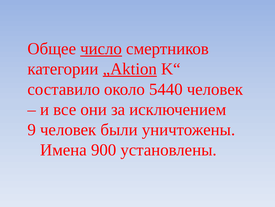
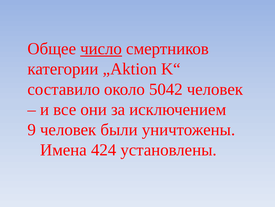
„Aktion underline: present -> none (130, 69)
5440: 5440 -> 5042 (166, 89)
900: 900 -> 424 (104, 149)
